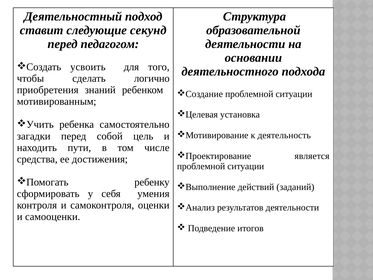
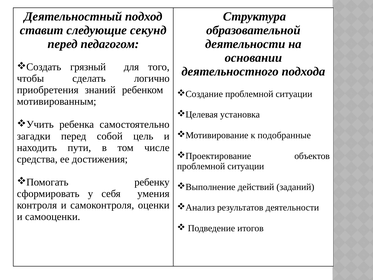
усвоить: усвоить -> грязный (88, 67)
деятельность: деятельность -> подобранные (284, 135)
является: является -> объектов (312, 156)
